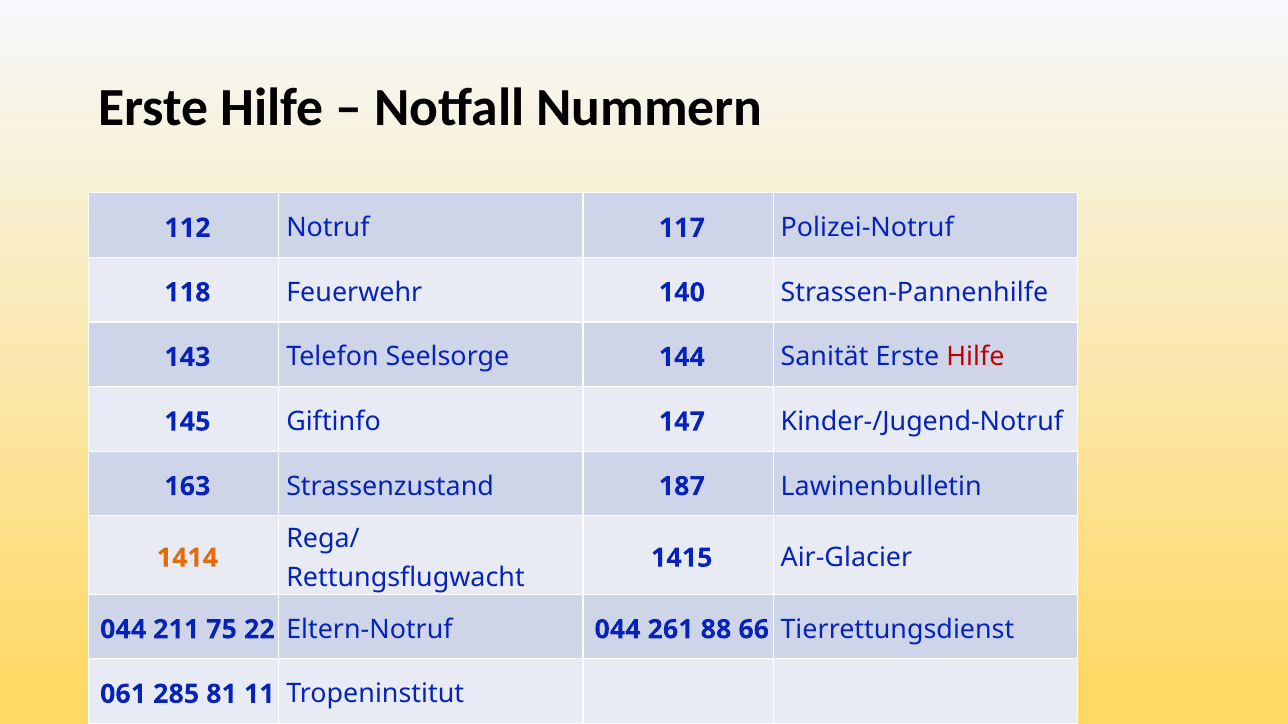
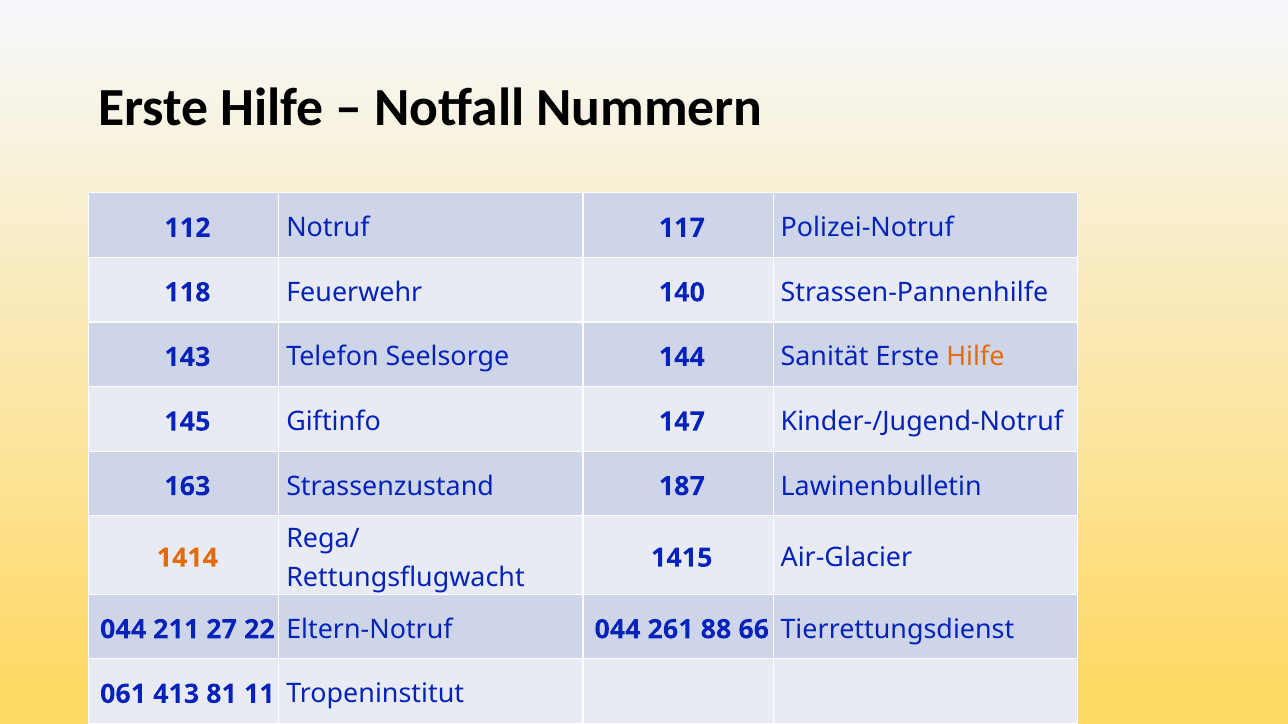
Hilfe colour: red -> orange (975, 357)
75: 75 -> 27 (222, 630)
285: 285 -> 413 (176, 695)
